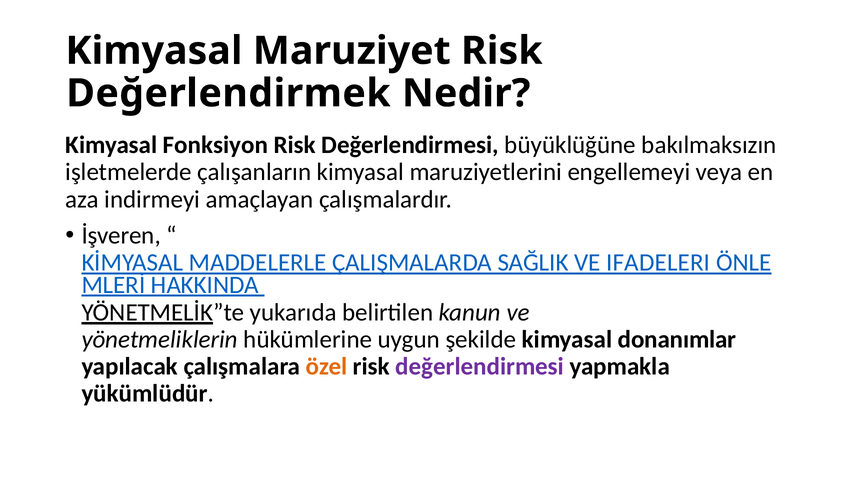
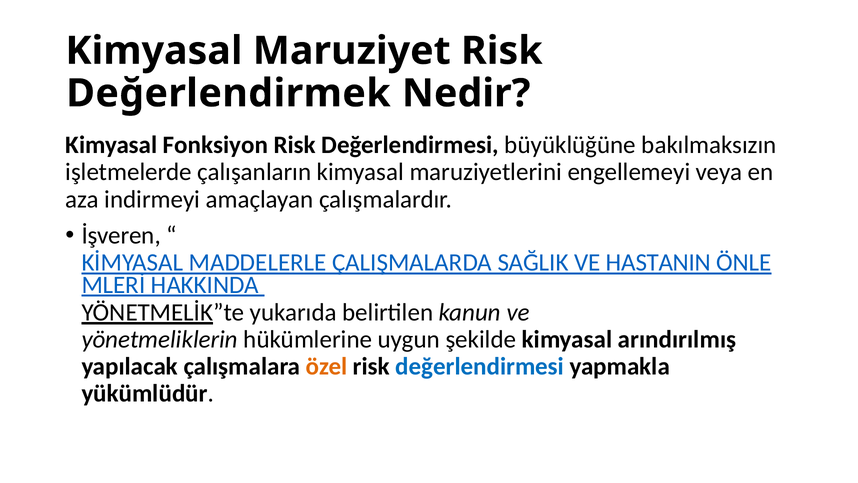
IFADELERI: IFADELERI -> HASTANIN (658, 263)
donanımlar: donanımlar -> arındırılmış (677, 339)
değerlendirmesi colour: purple -> blue (480, 366)
